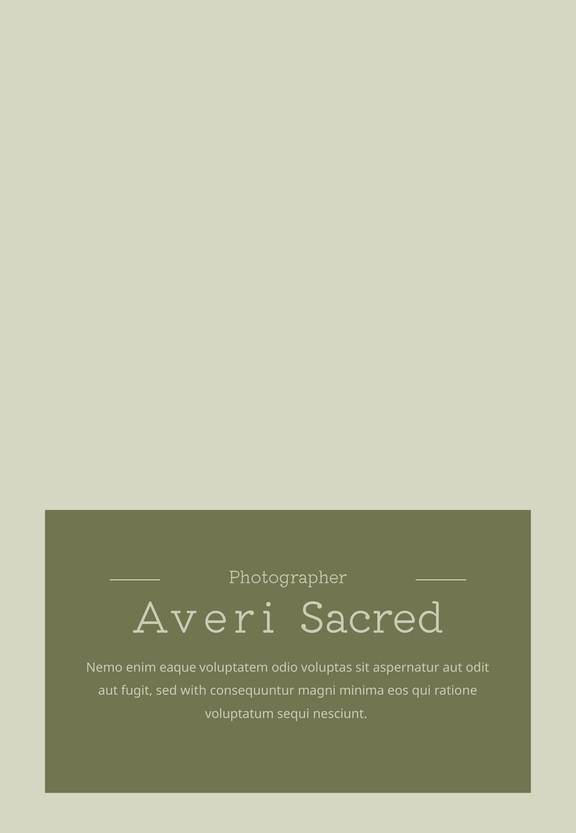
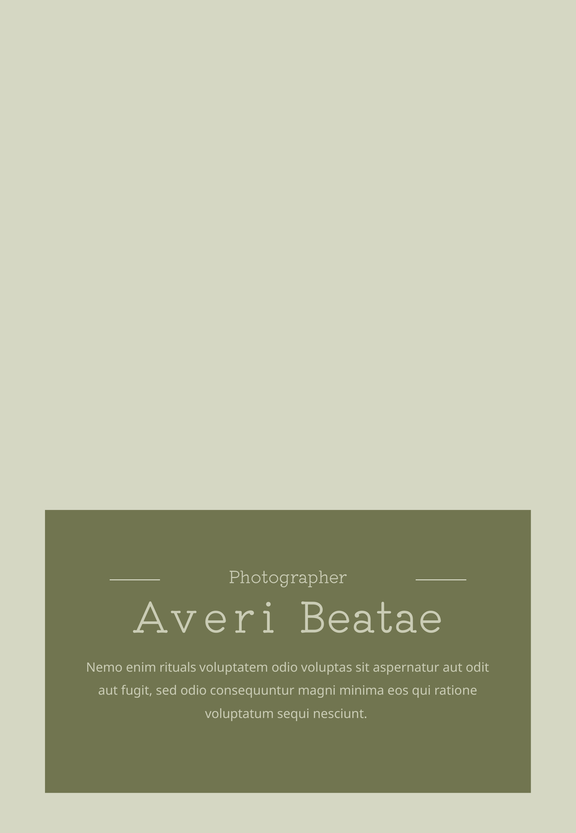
Sacred: Sacred -> Beatae (371, 618)
eaque: eaque -> rituals (178, 667)
sed with: with -> odio (194, 690)
